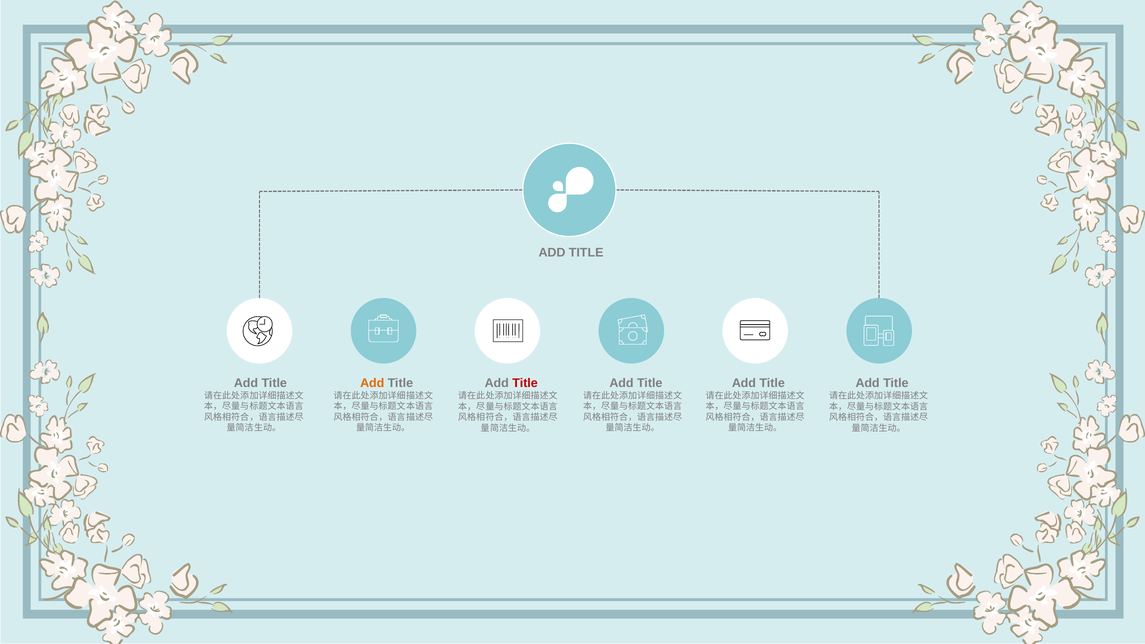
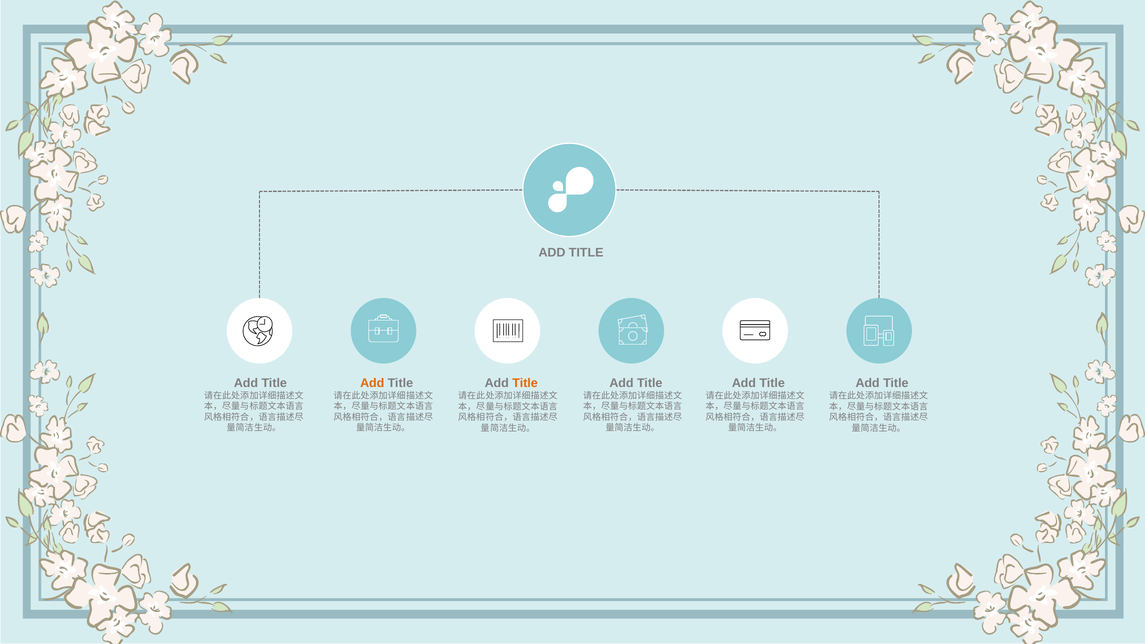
Title colour: red -> orange (525, 383)
